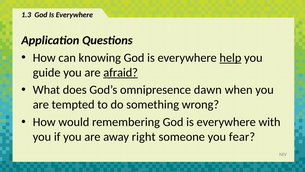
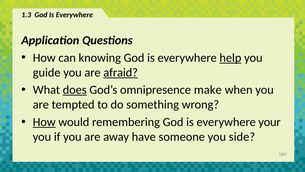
does underline: none -> present (75, 90)
dawn: dawn -> make (208, 90)
How underline: none -> present (44, 122)
with: with -> your (270, 122)
right: right -> have (144, 137)
fear: fear -> side (242, 137)
